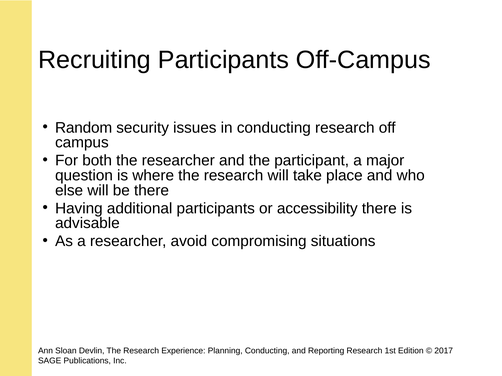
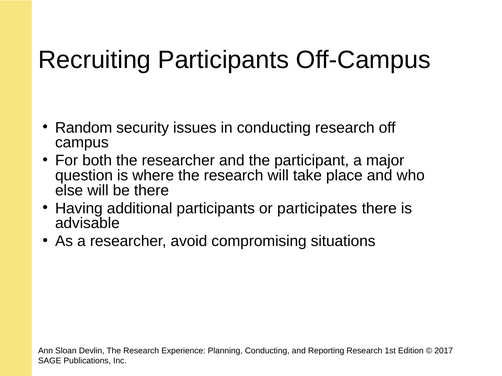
accessibility: accessibility -> participates (317, 209)
